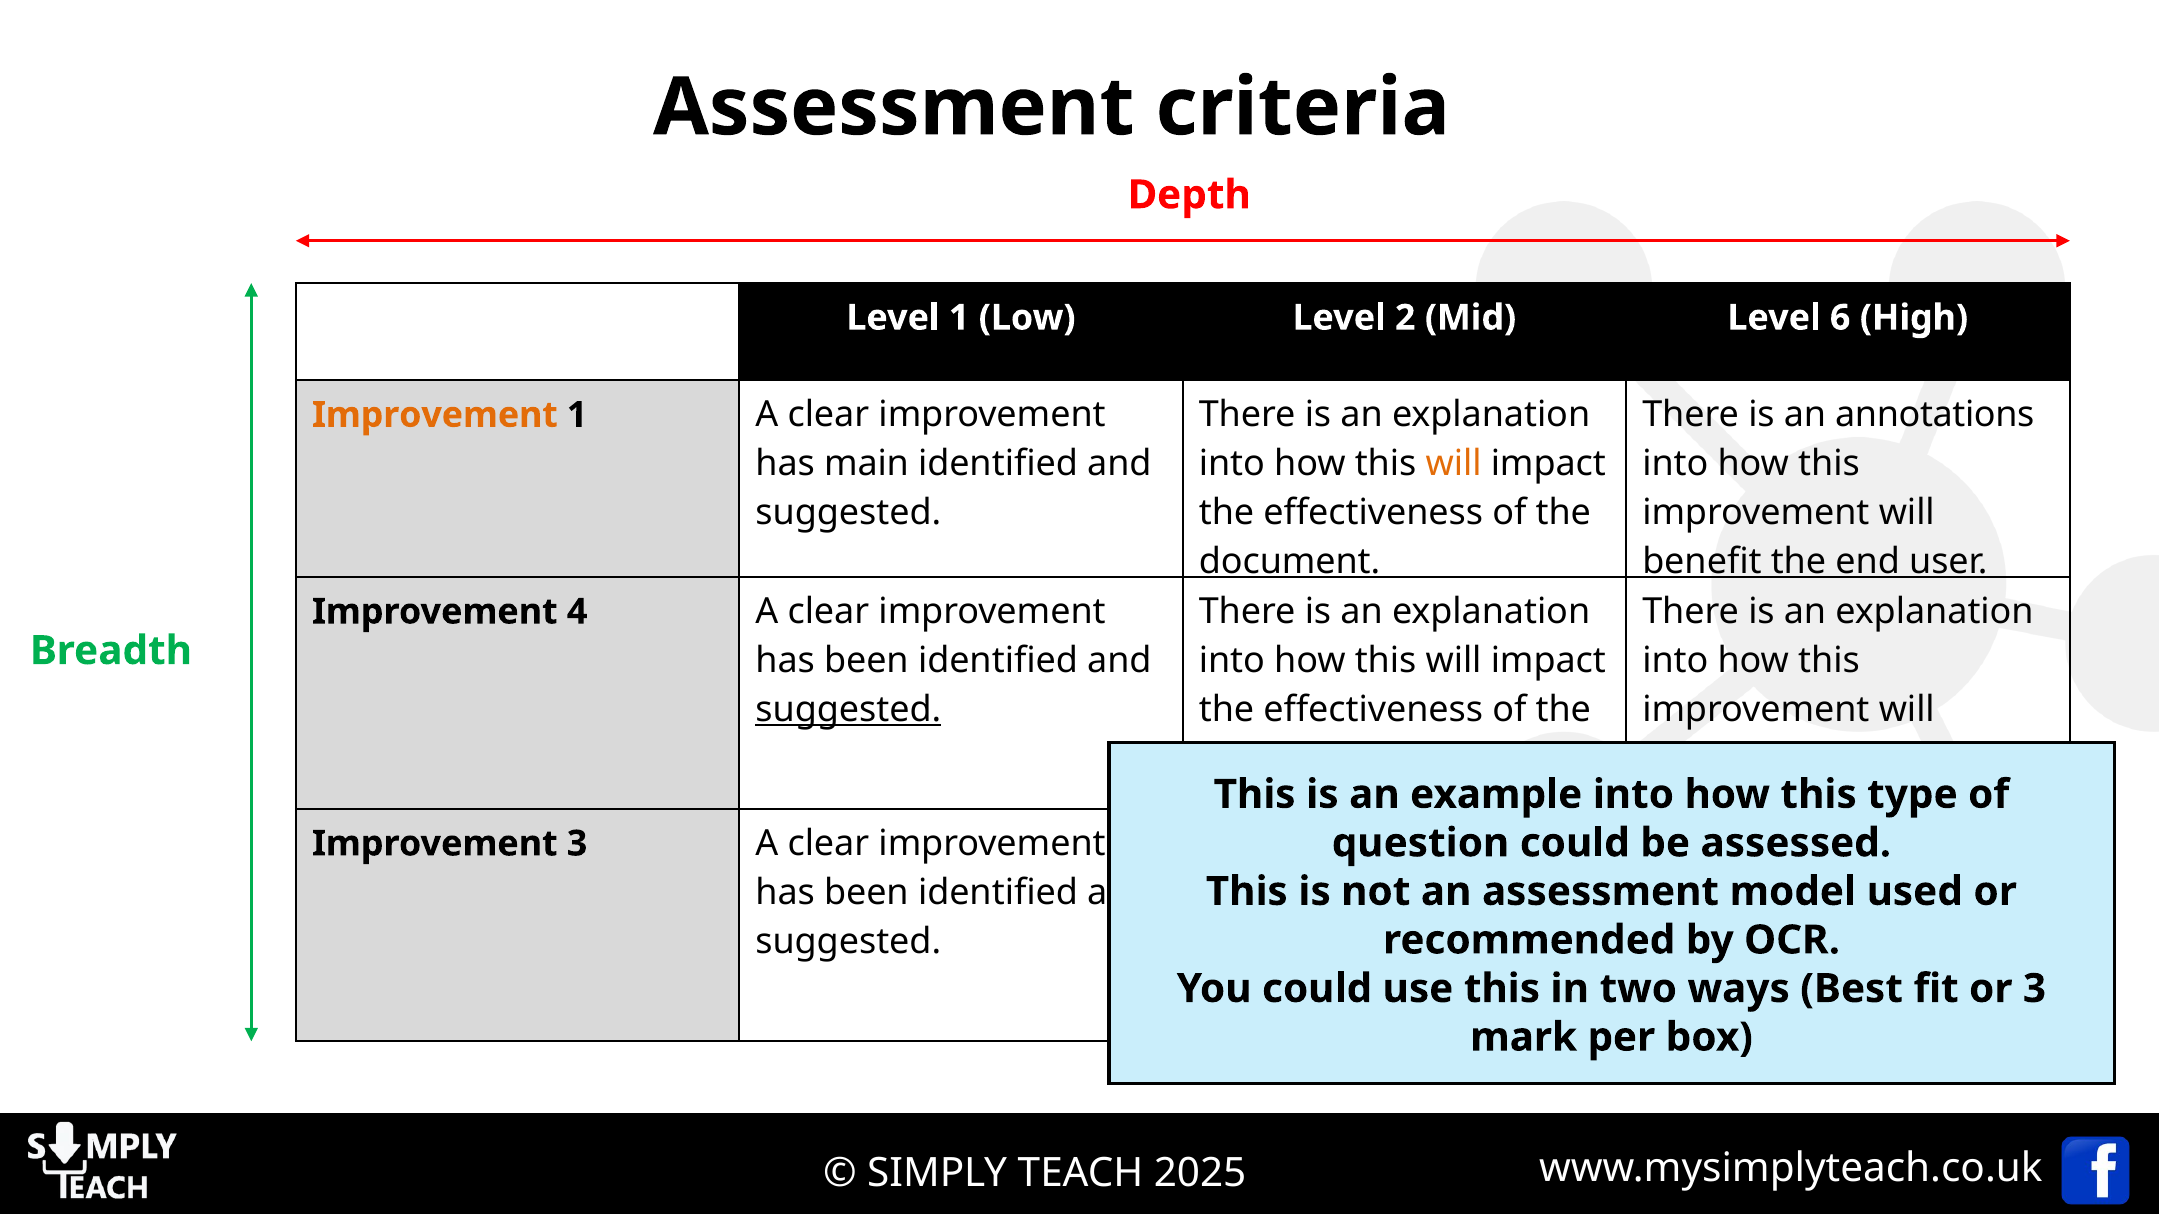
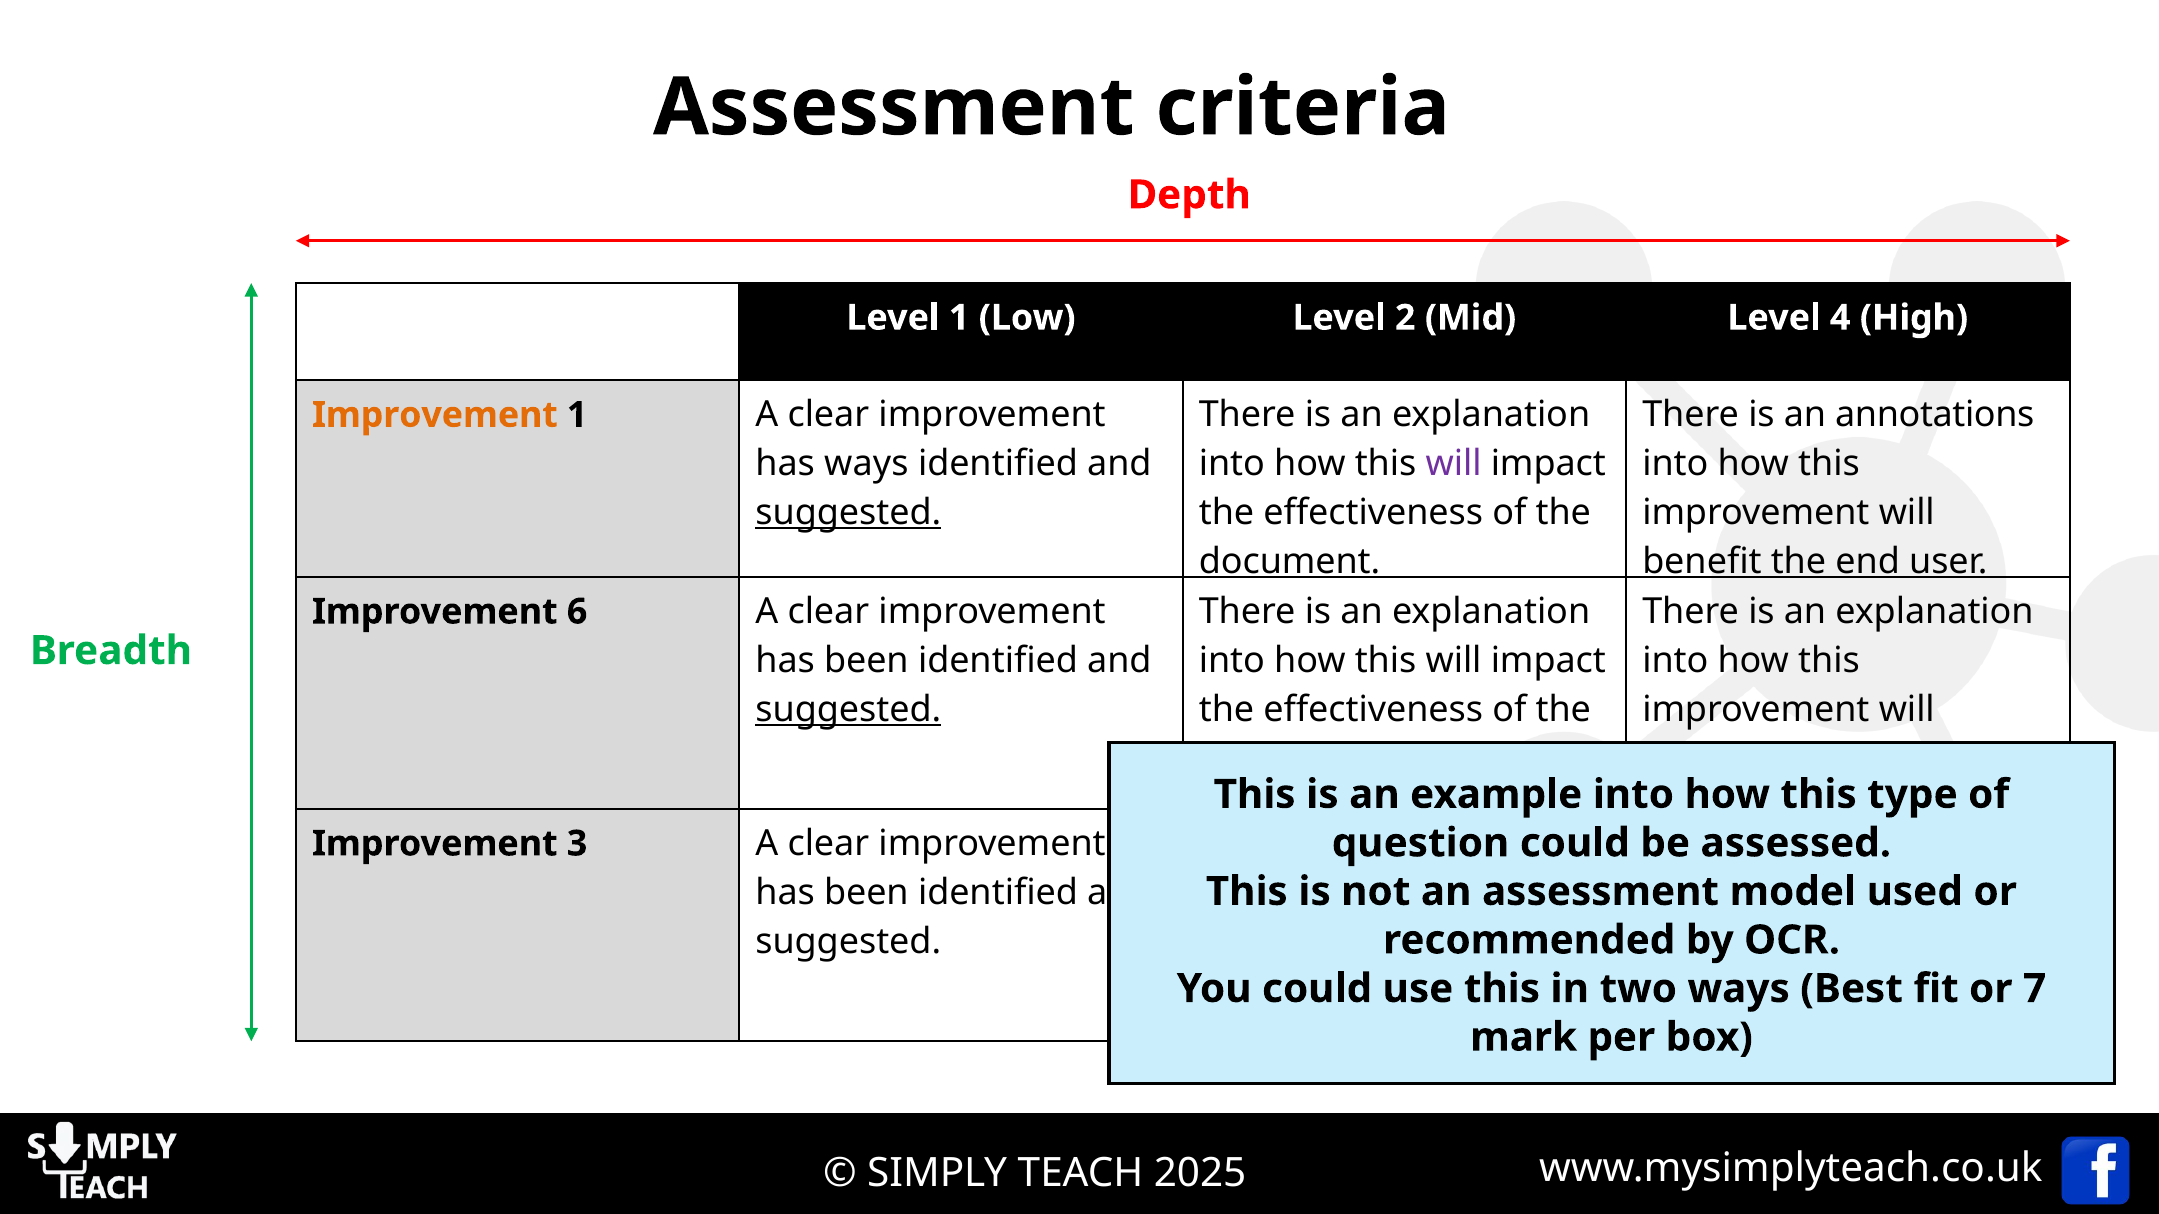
6: 6 -> 4 (1840, 318)
has main: main -> ways (866, 464)
will colour: orange -> purple (1454, 464)
suggested underline: none -> present (848, 513)
4: 4 -> 6 (577, 612)
3: 3 -> 7 (2035, 989)
